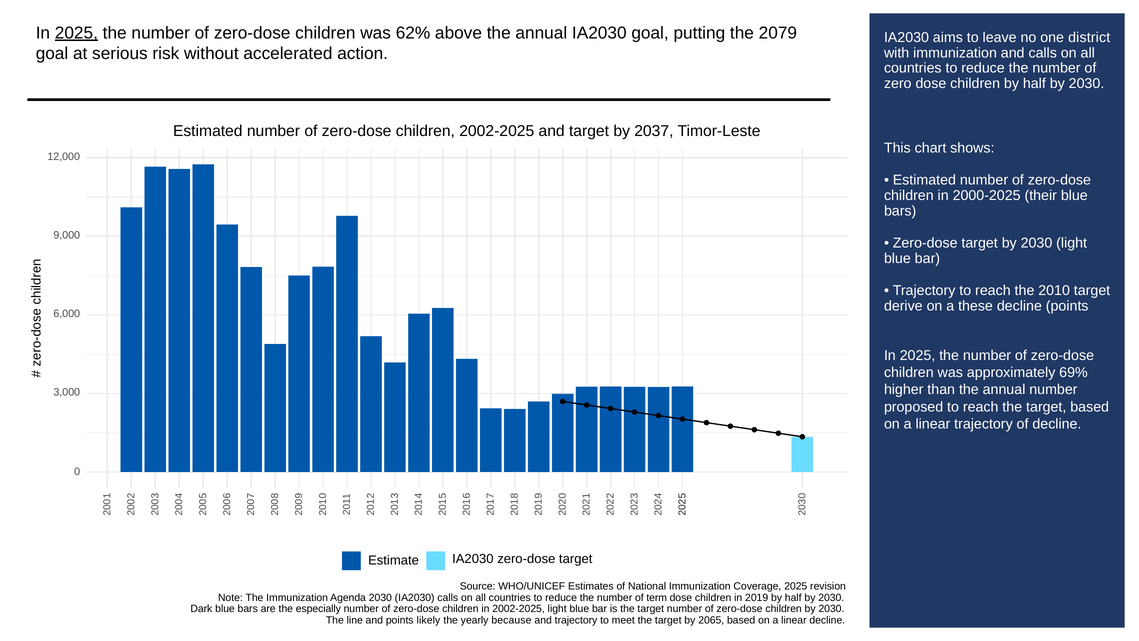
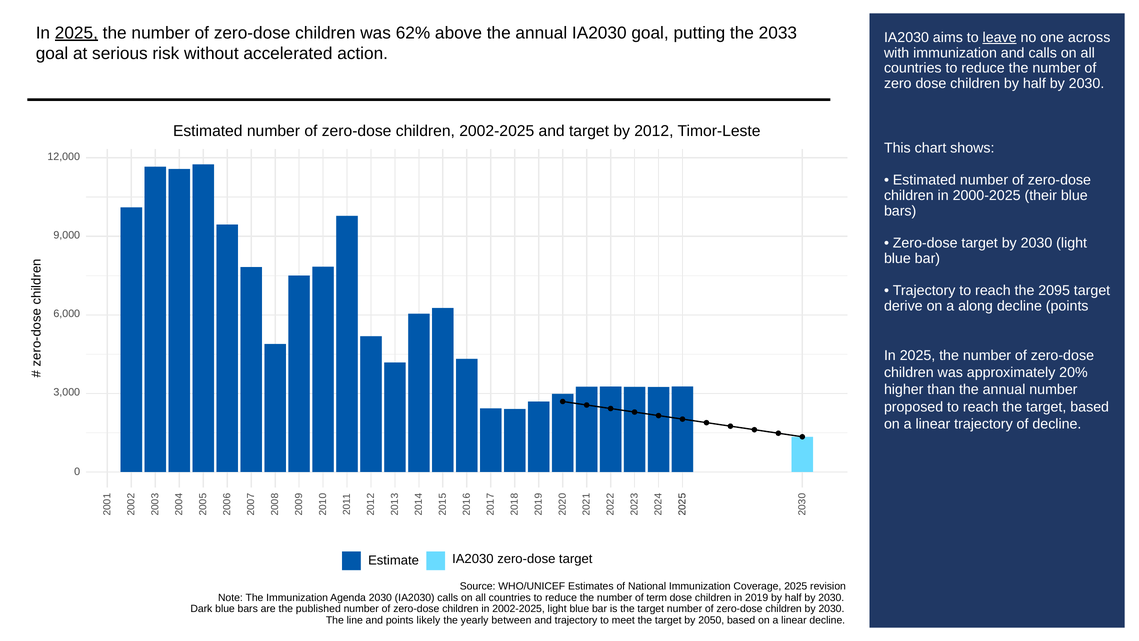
2079: 2079 -> 2033 (778, 33)
leave underline: none -> present (1000, 37)
district: district -> across (1089, 37)
2037: 2037 -> 2012 (654, 131)
2010: 2010 -> 2095 (1054, 291)
these: these -> along (976, 306)
69%: 69% -> 20% (1073, 373)
especially: especially -> published (318, 609)
because: because -> between (511, 620)
2065: 2065 -> 2050 (711, 620)
